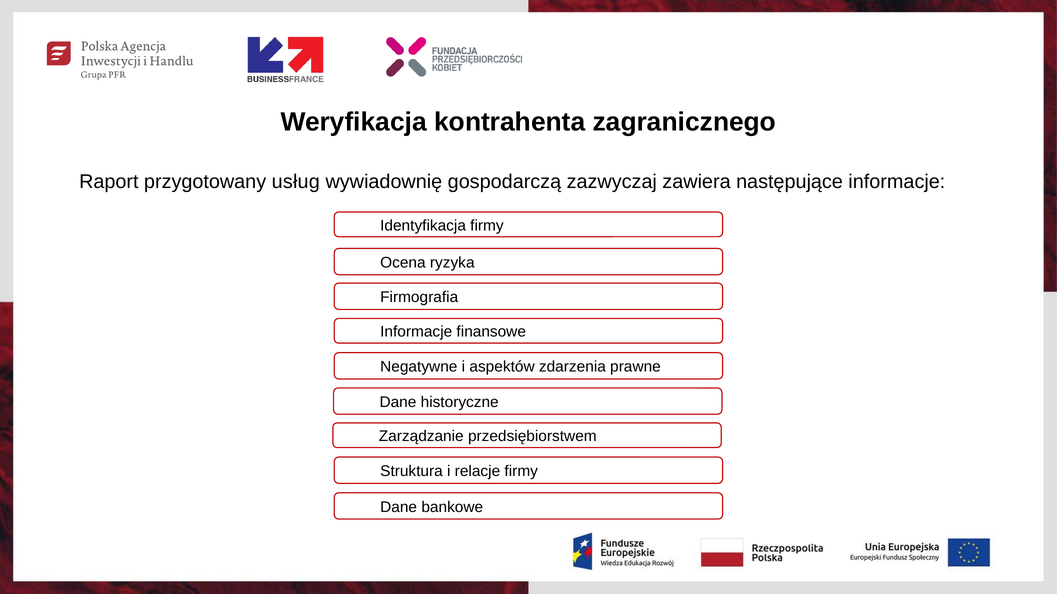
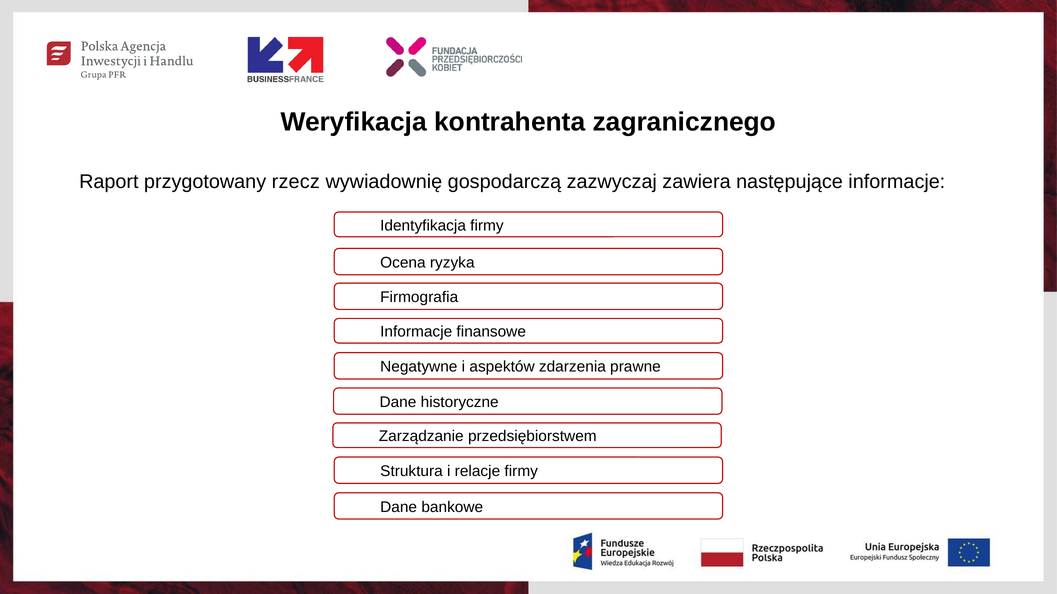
usług: usług -> rzecz (296, 182)
